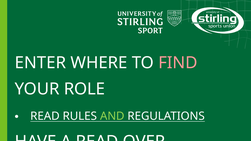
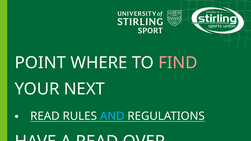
ENTER: ENTER -> POINT (40, 63)
ROLE: ROLE -> NEXT (84, 89)
AND colour: light green -> light blue (112, 116)
